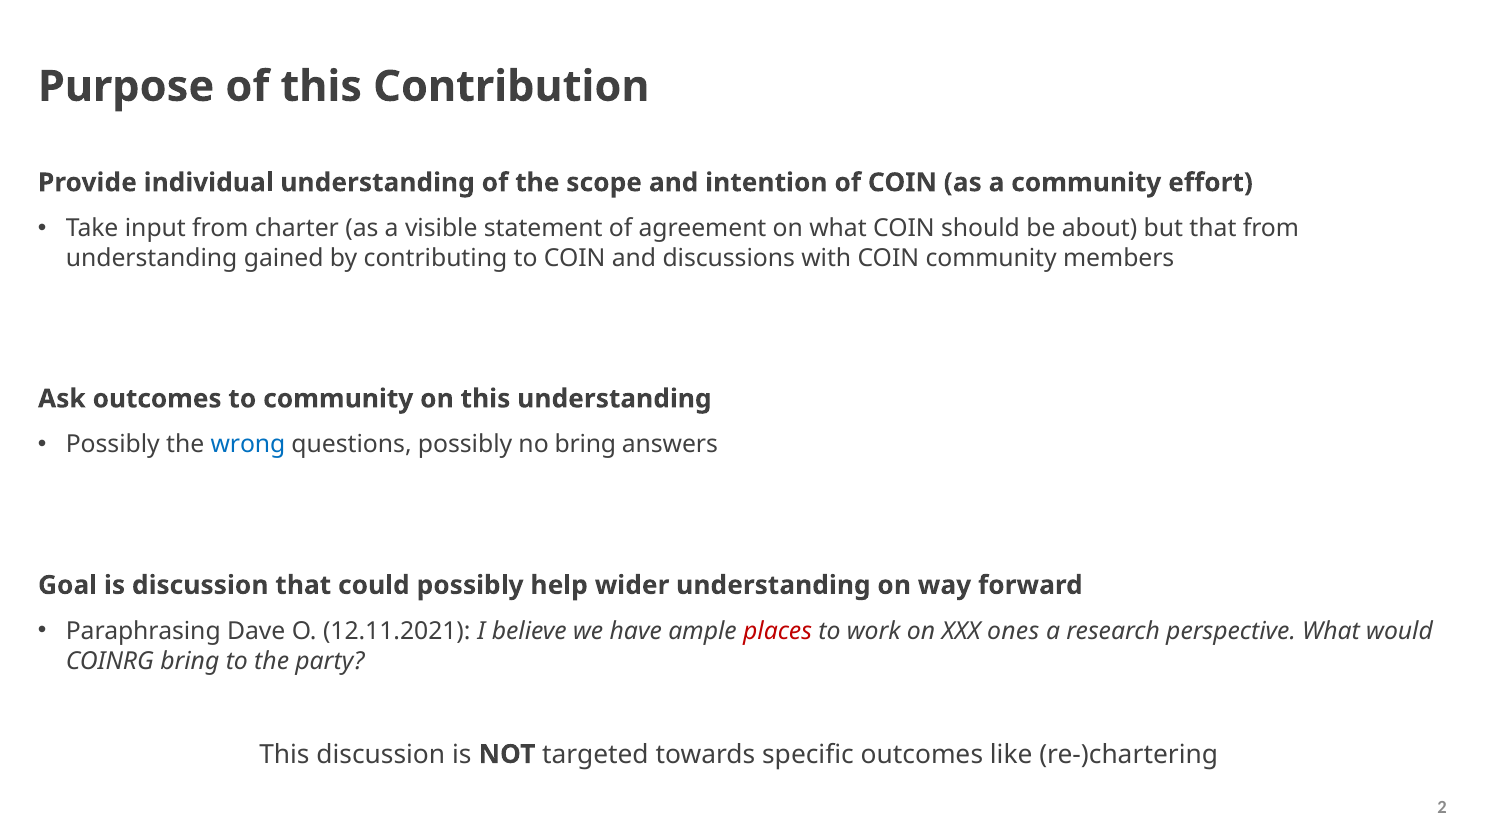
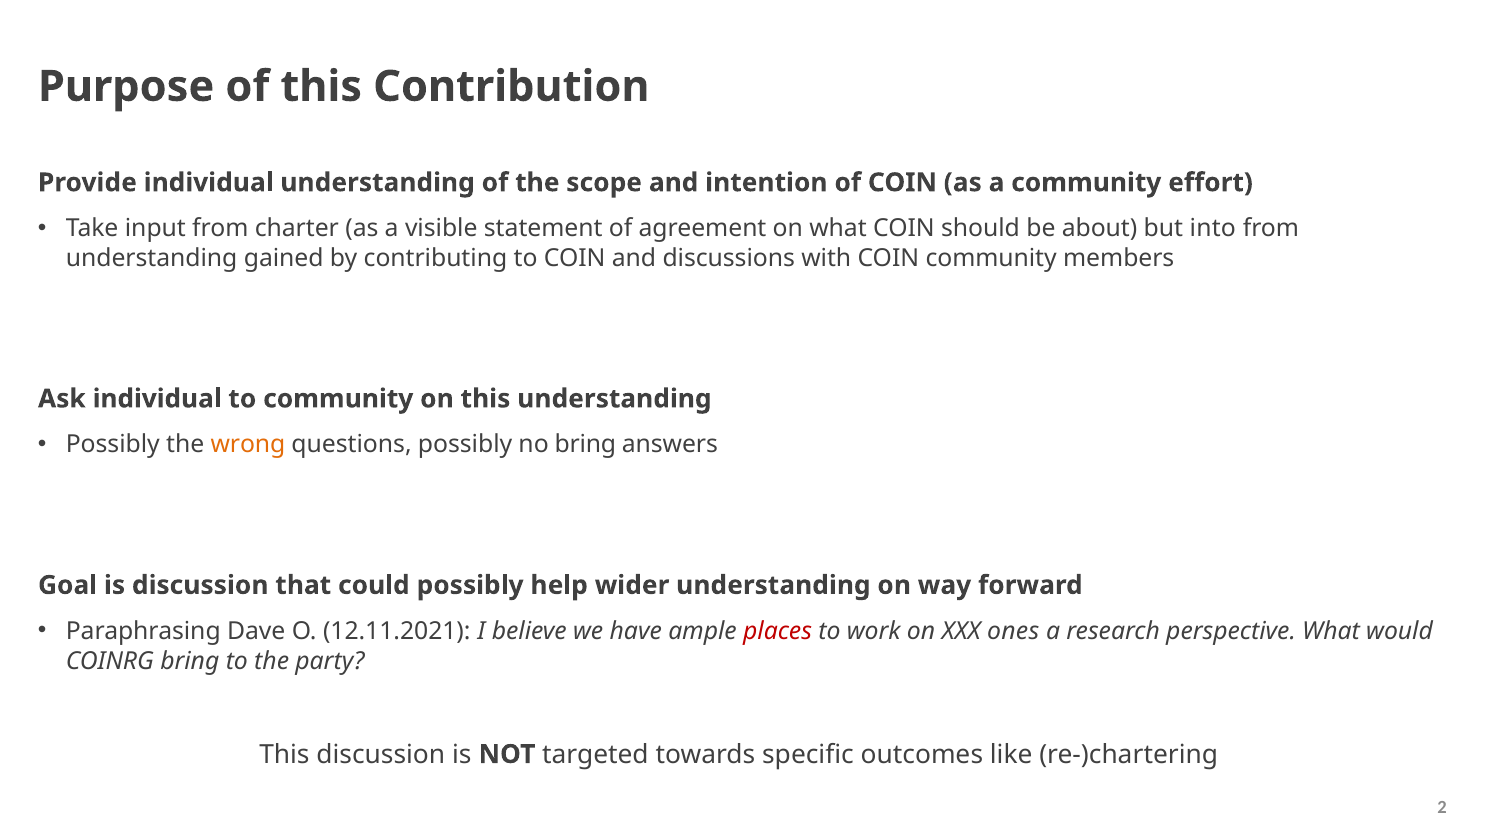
but that: that -> into (1213, 229)
Ask outcomes: outcomes -> individual (157, 399)
wrong colour: blue -> orange (248, 445)
